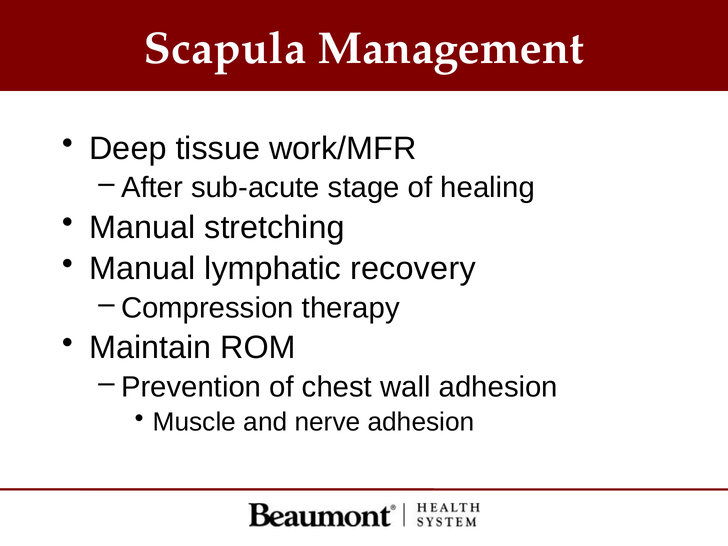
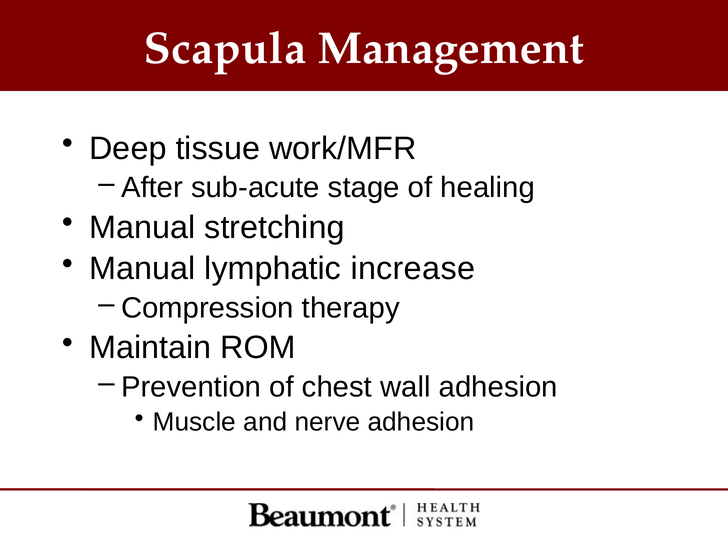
recovery: recovery -> increase (413, 269)
